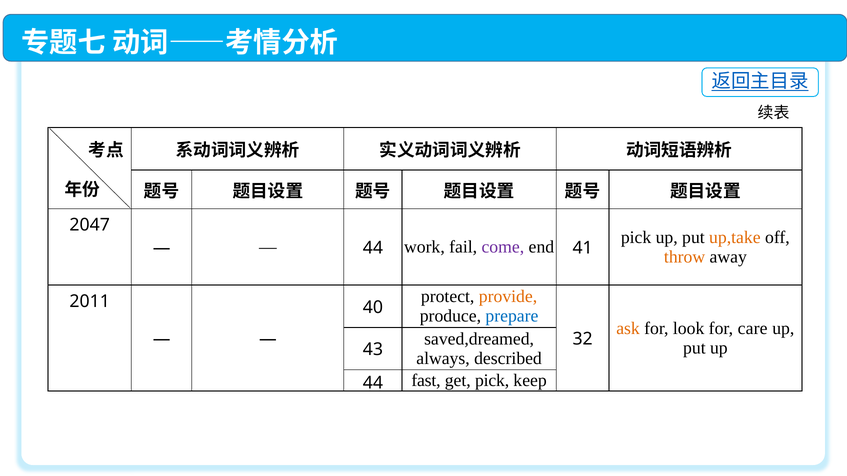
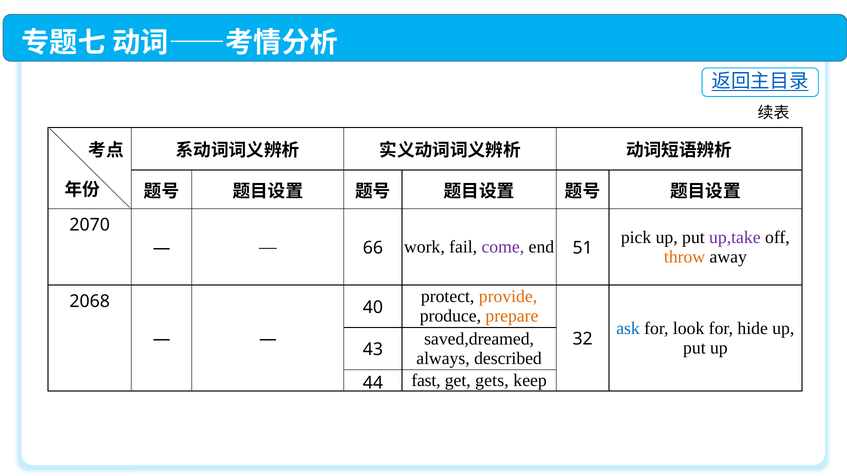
2047: 2047 -> 2070 (90, 225)
up,take colour: orange -> purple (735, 237)
44: 44 -> 66 (373, 248)
41: 41 -> 51 (583, 248)
2011: 2011 -> 2068 (90, 302)
prepare colour: blue -> orange (512, 316)
ask colour: orange -> blue (628, 329)
care: care -> hide (753, 329)
get pick: pick -> gets (492, 381)
